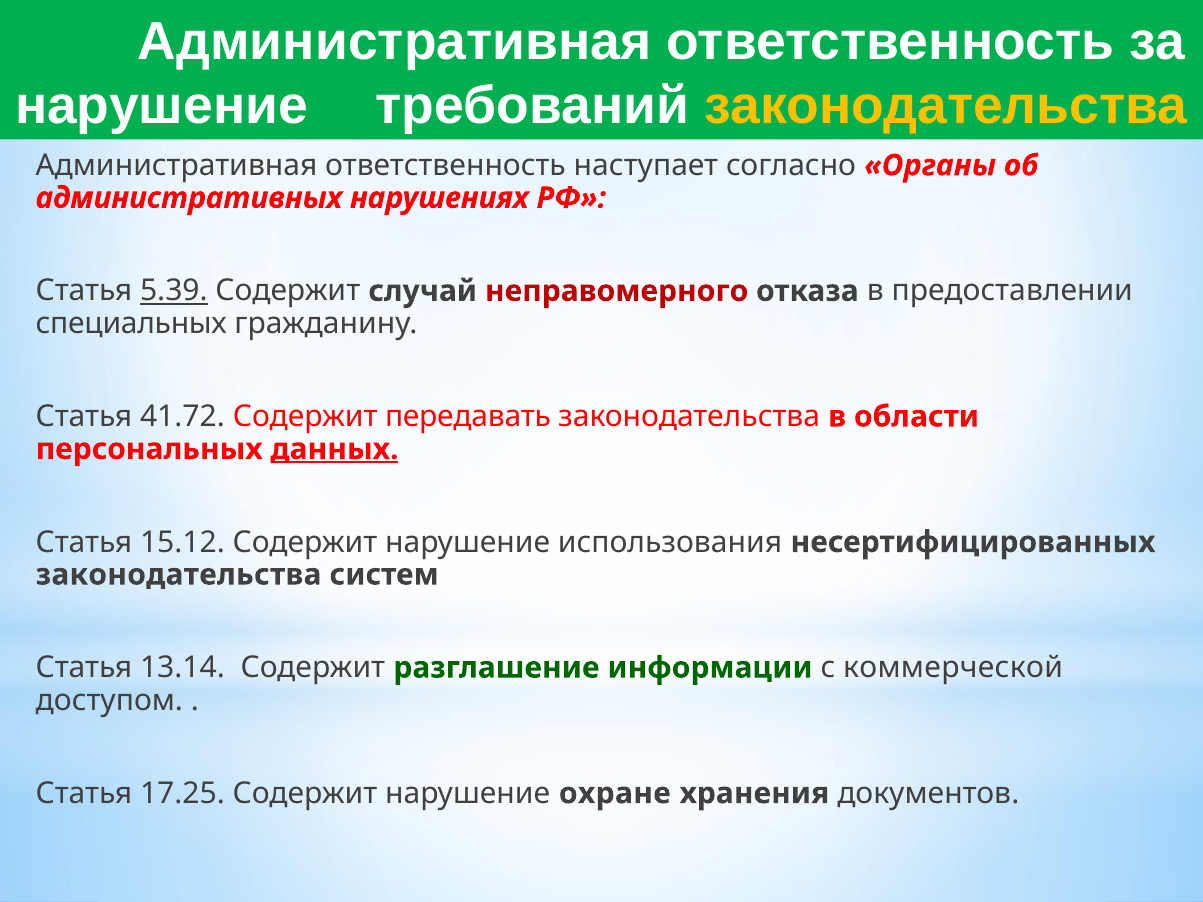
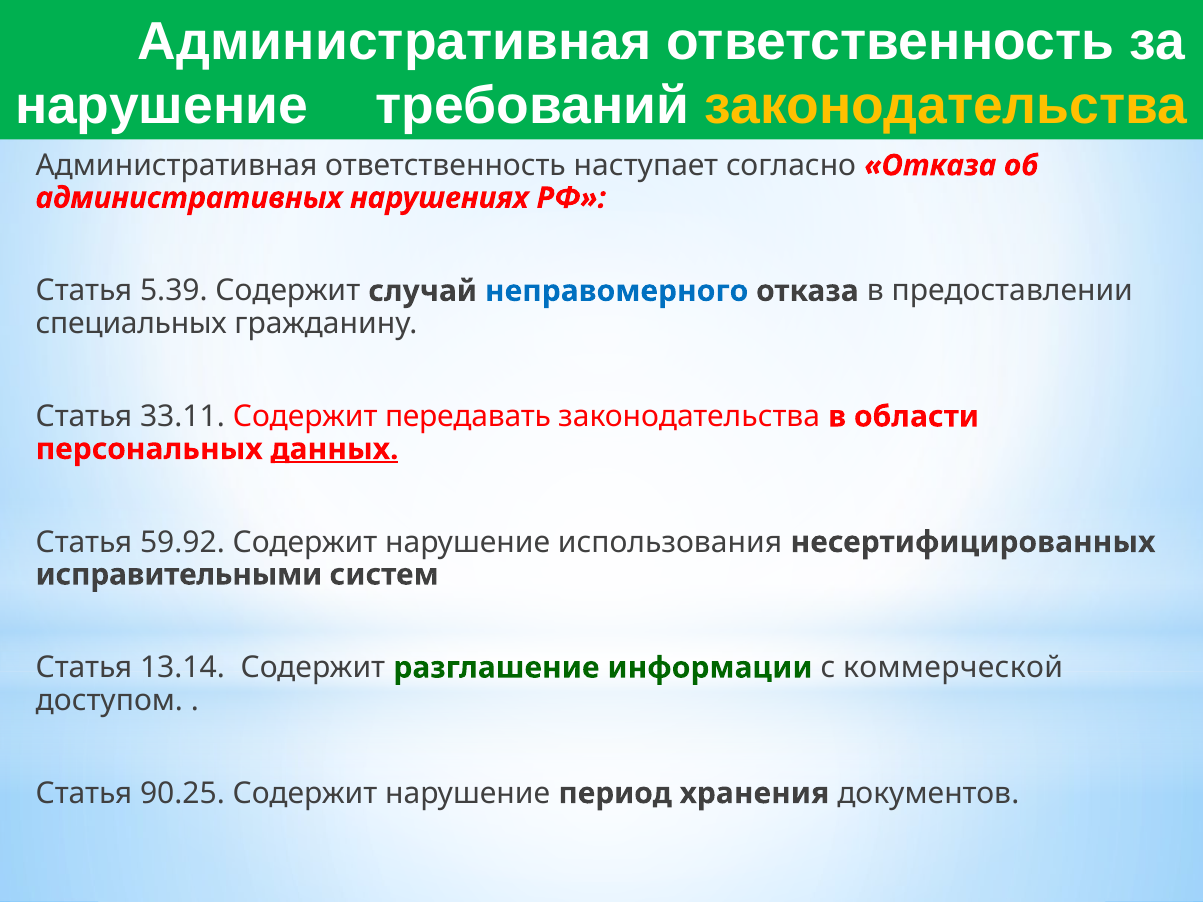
согласно Органы: Органы -> Отказа (930, 166)
5.39 underline: present -> none (174, 291)
неправомерного colour: red -> blue (617, 291)
41.72: 41.72 -> 33.11 (182, 417)
15.12: 15.12 -> 59.92 (182, 542)
законодательства: законодательства -> исправительными (179, 575)
17.25: 17.25 -> 90.25 (182, 794)
охране: охране -> период (615, 794)
